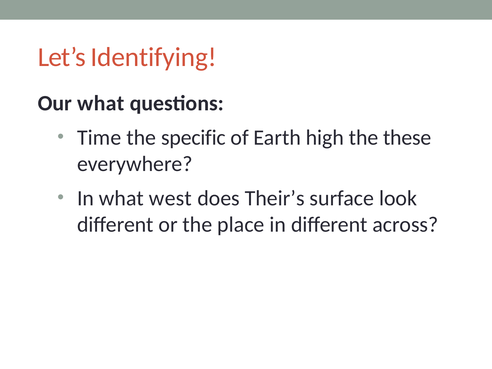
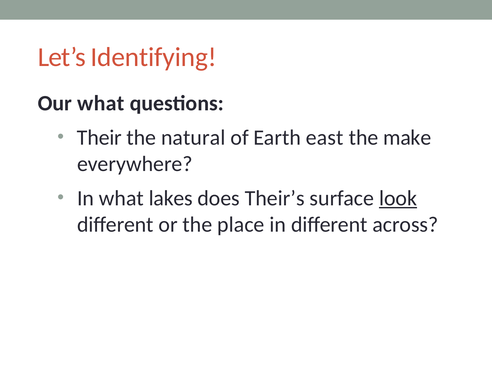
Time: Time -> Their (99, 138)
specific: specific -> natural (193, 138)
high: high -> east (325, 138)
these: these -> make (407, 138)
west: west -> lakes (171, 198)
look underline: none -> present (398, 198)
